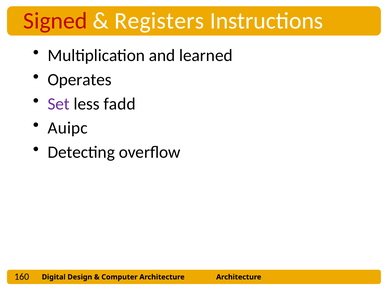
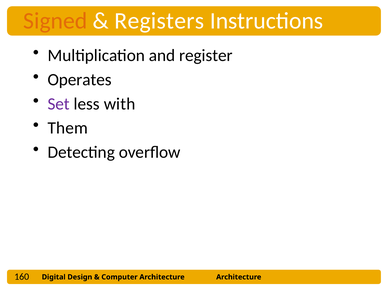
Signed colour: red -> orange (55, 21)
learned: learned -> register (206, 56)
fadd: fadd -> with (120, 104)
Auipc: Auipc -> Them (68, 128)
